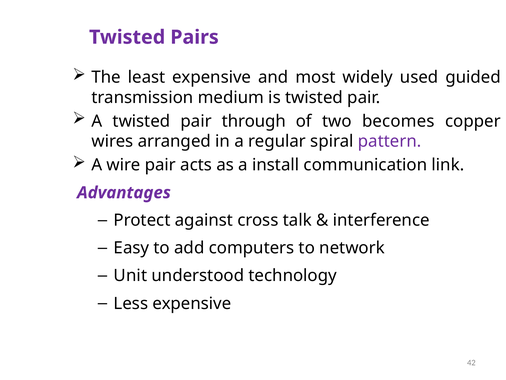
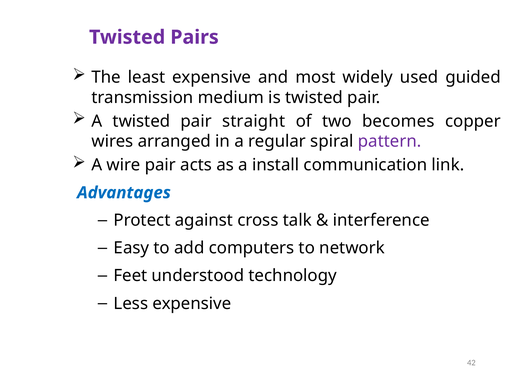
through: through -> straight (254, 121)
Advantages colour: purple -> blue (124, 192)
Unit: Unit -> Feet (130, 275)
